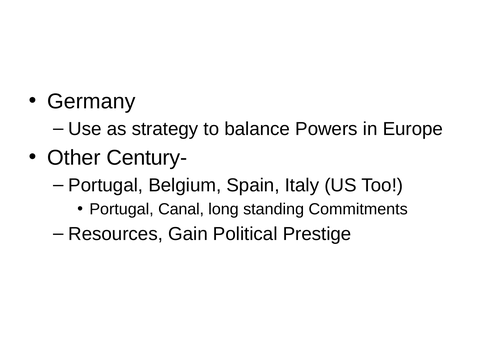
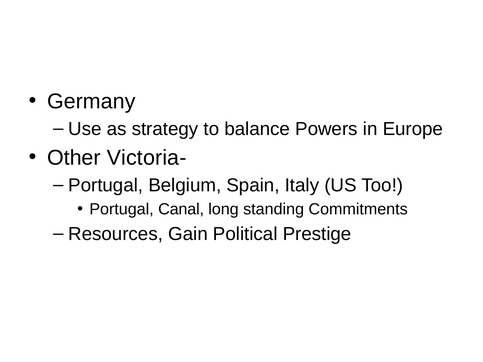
Century-: Century- -> Victoria- (147, 158)
